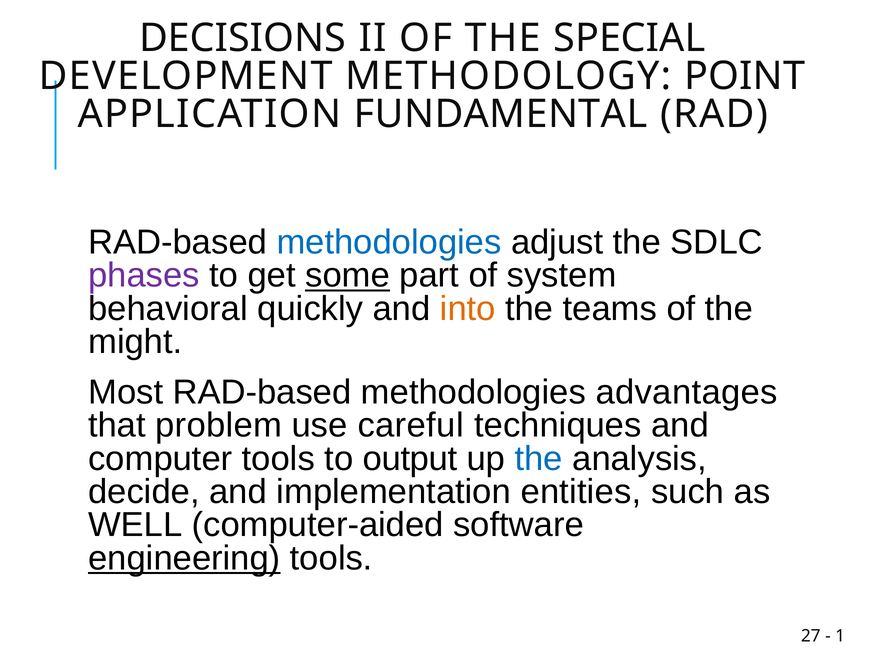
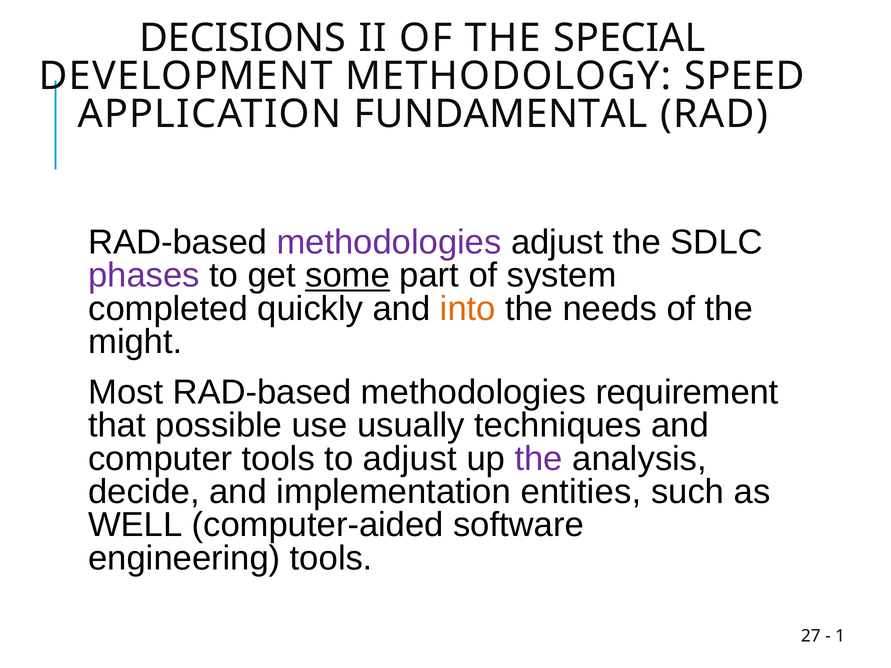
POINT: POINT -> SPEED (745, 76)
methodologies colour: blue -> purple (389, 242)
behavioral: behavioral -> completed (168, 309)
teams: teams -> needs (610, 309)
advantages: advantages -> requirement (687, 392)
problem: problem -> possible (219, 426)
careful: careful -> usually (411, 426)
to output: output -> adjust (410, 459)
the colour: blue -> purple (539, 459)
engineering underline: present -> none (184, 558)
